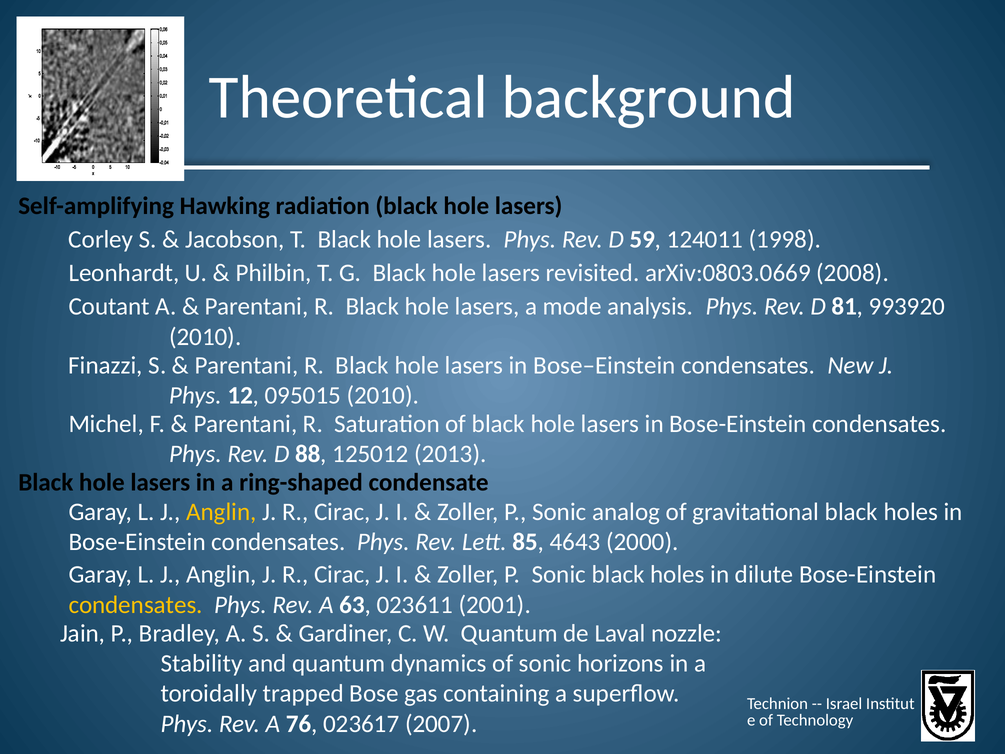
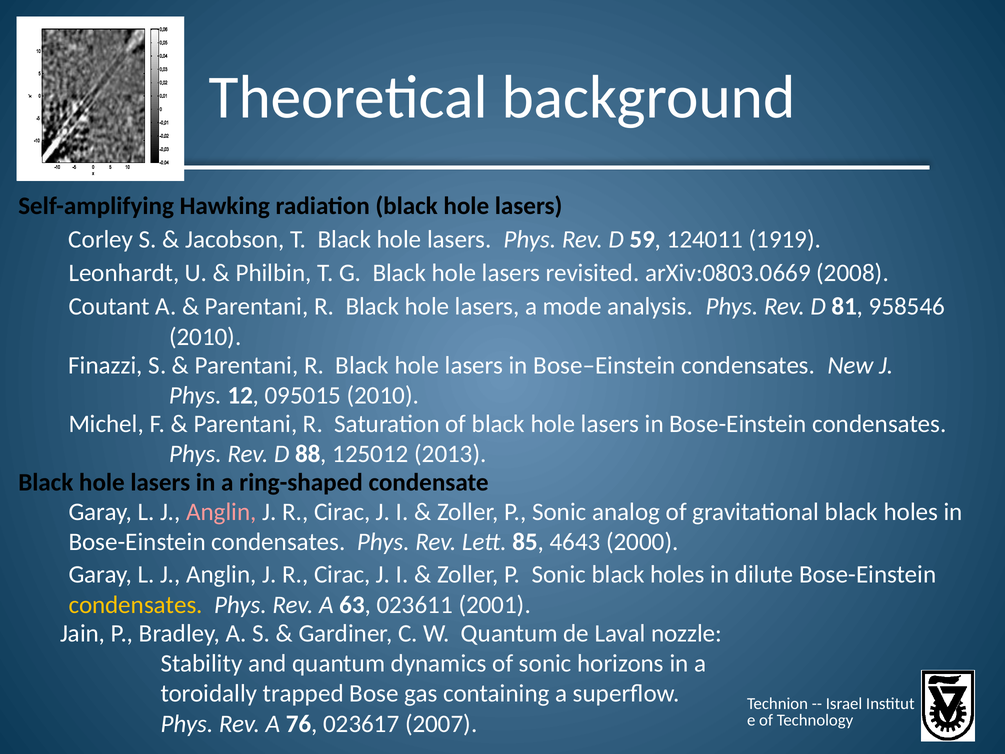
1998: 1998 -> 1919 (785, 239)
993920: 993920 -> 958546 (907, 307)
Anglin colour: yellow -> pink (221, 512)
